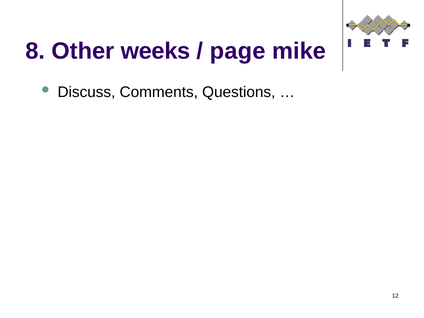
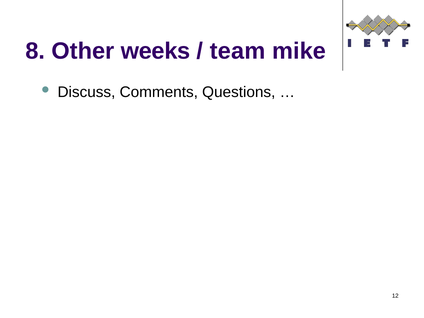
page: page -> team (238, 51)
